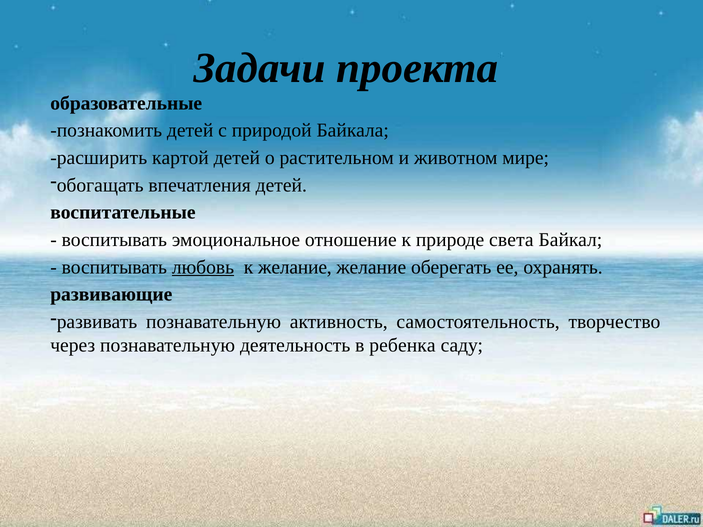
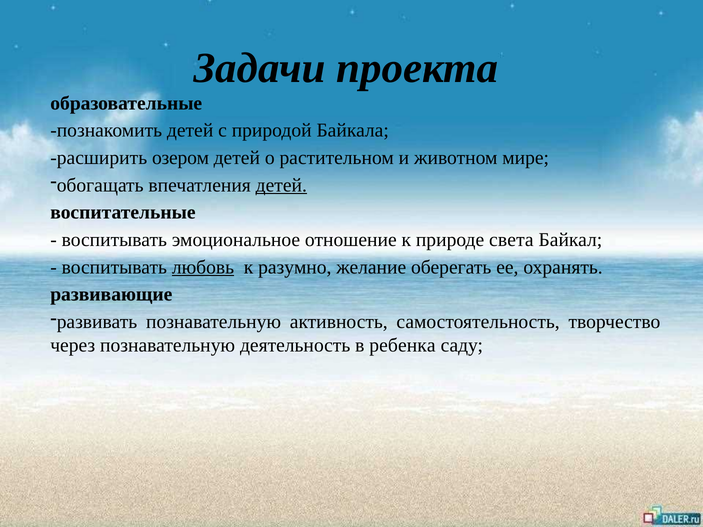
картой: картой -> озером (181, 158)
детей underline: none -> present (281, 185)
к желание: желание -> разумно (295, 267)
